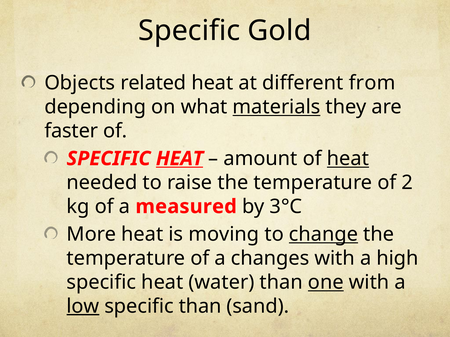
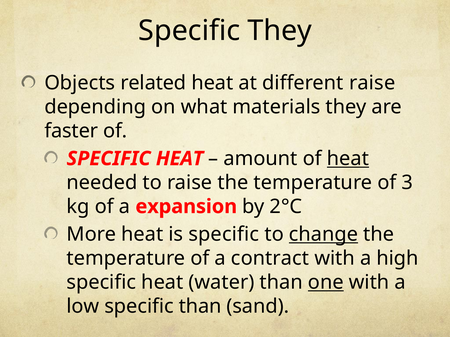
Specific Gold: Gold -> They (280, 31)
different from: from -> raise (372, 83)
materials underline: present -> none (277, 107)
HEAT underline: present -> none (180, 159)
2: 2 -> 3 (407, 183)
measured: measured -> expansion (186, 207)
3°C: 3°C -> 2°C (286, 207)
is moving: moving -> specific (224, 235)
changes: changes -> contract (270, 259)
low underline: present -> none (83, 307)
